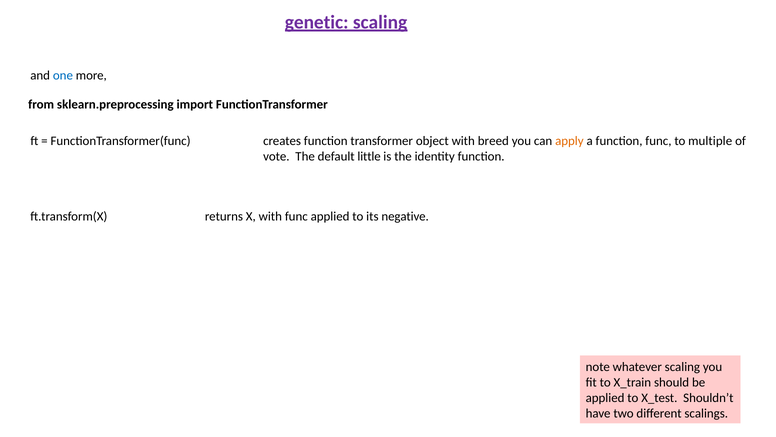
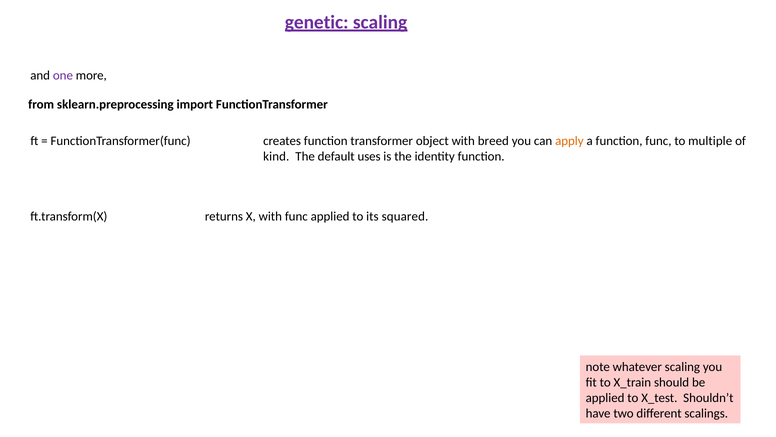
one colour: blue -> purple (63, 75)
vote: vote -> kind (276, 156)
little: little -> uses (369, 156)
negative: negative -> squared (405, 216)
